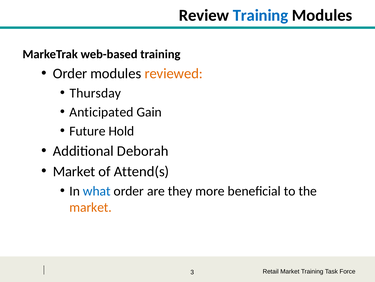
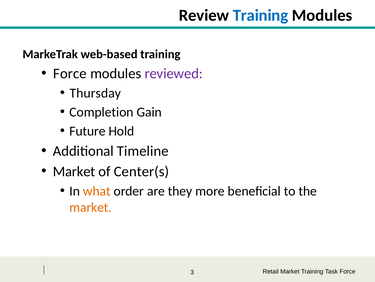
Order: Order -> Force (70, 73)
reviewed colour: orange -> purple (174, 73)
Anticipated: Anticipated -> Completion (101, 112)
Deborah: Deborah -> Timeline (143, 151)
Attend(s: Attend(s -> Center(s (141, 171)
what colour: blue -> orange (97, 191)
